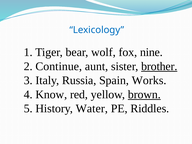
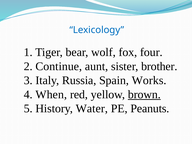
nine: nine -> four (151, 52)
brother underline: present -> none (159, 66)
Know: Know -> When (51, 94)
Riddles: Riddles -> Peanuts (150, 109)
